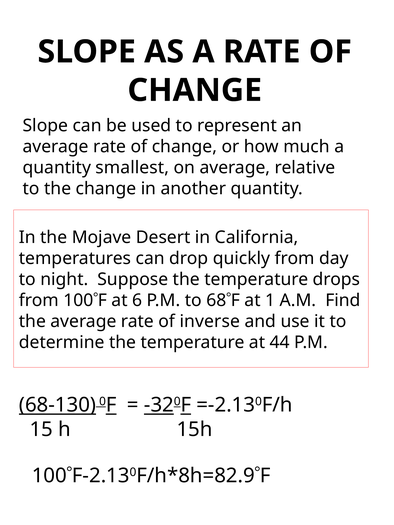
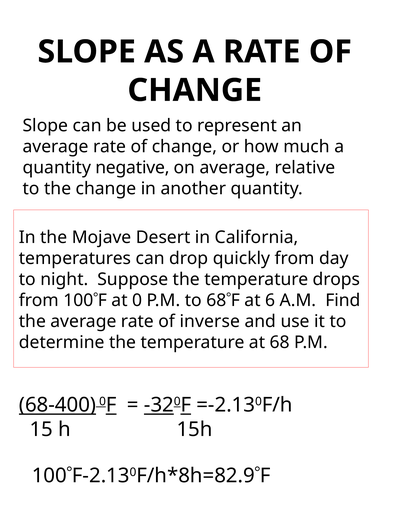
smallest: smallest -> negative (132, 168)
6: 6 -> 0 (137, 301)
1: 1 -> 6 (270, 301)
44: 44 -> 68 (280, 343)
68-130: 68-130 -> 68-400 (57, 405)
